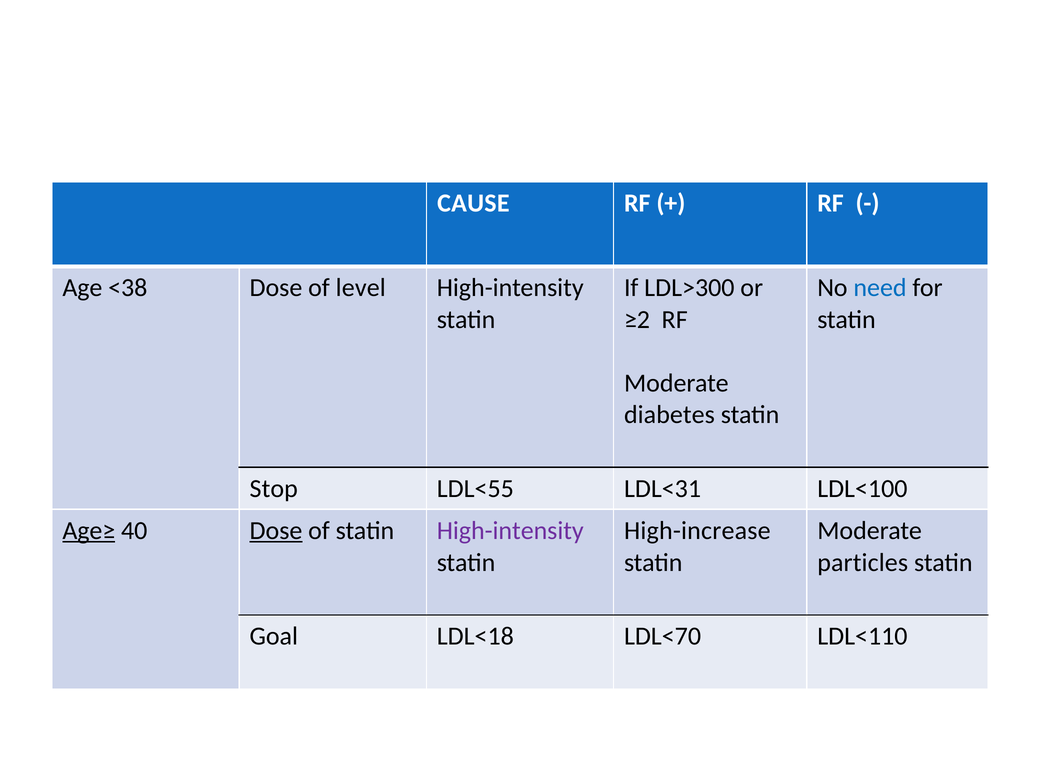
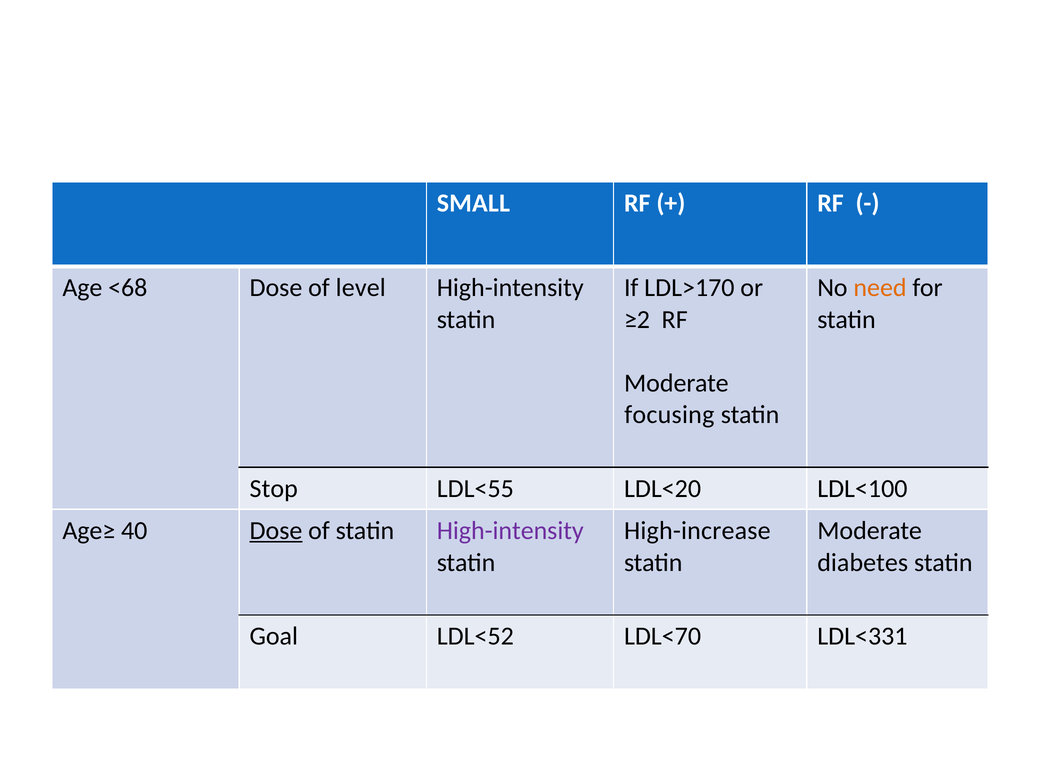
CAUSE: CAUSE -> SMALL (473, 203)
<38: <38 -> <68 (128, 288)
LDL>300: LDL>300 -> LDL>170 (689, 288)
need colour: blue -> orange (880, 288)
diabetes: diabetes -> focusing (669, 415)
LDL<31: LDL<31 -> LDL<20 (663, 489)
Age≥ underline: present -> none (89, 531)
particles: particles -> diabetes (863, 562)
LDL<18: LDL<18 -> LDL<52 (475, 636)
LDL<110: LDL<110 -> LDL<331 (862, 636)
